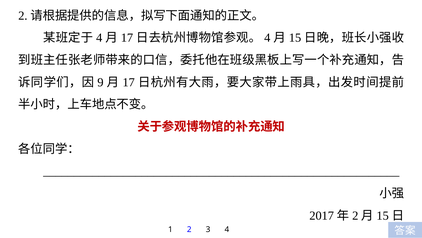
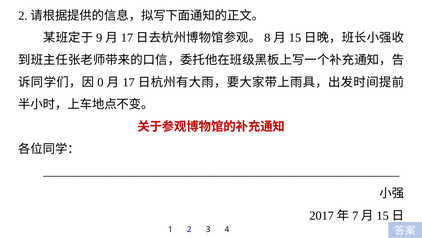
4: 4 -> 9 (99, 38)
4: 4 -> 8 (267, 38)
9: 9 -> 0 (100, 82)
2: 2 -> 7 (355, 215)
